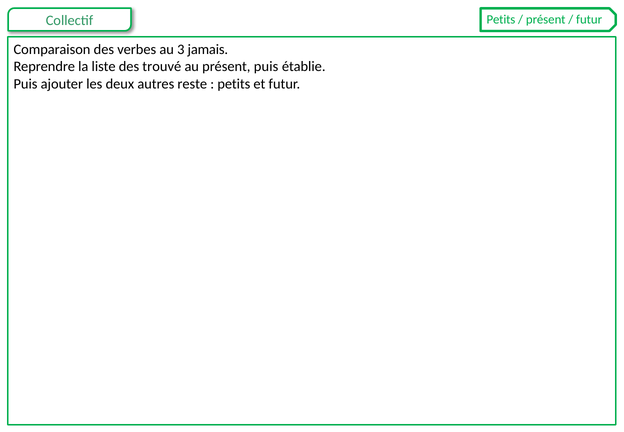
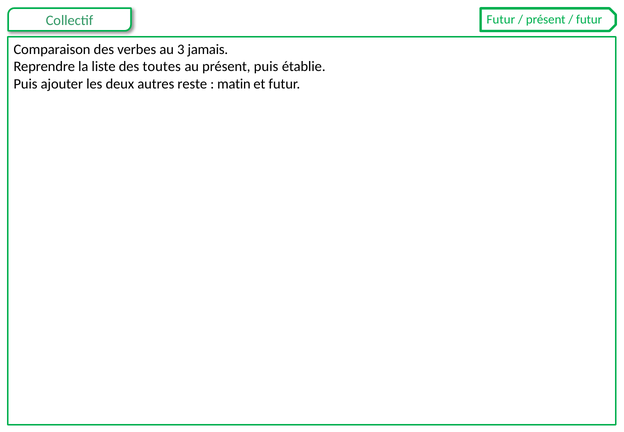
Petits: Petits -> Futur (501, 20)
trouvé: trouvé -> toutes (162, 67)
petits: petits -> matin (234, 84)
